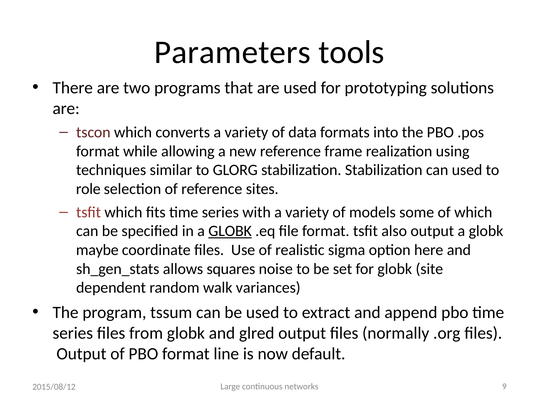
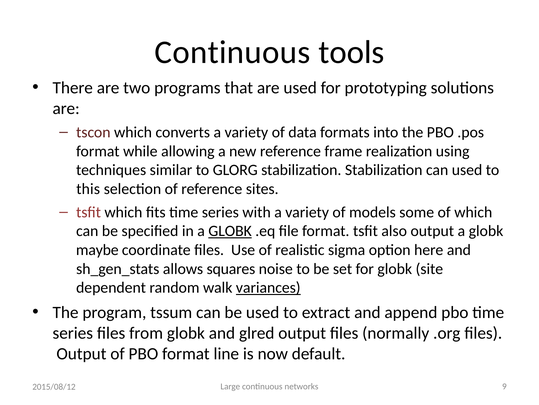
Parameters: Parameters -> Continuous (233, 52)
role: role -> this (88, 189)
variances underline: none -> present (268, 287)
